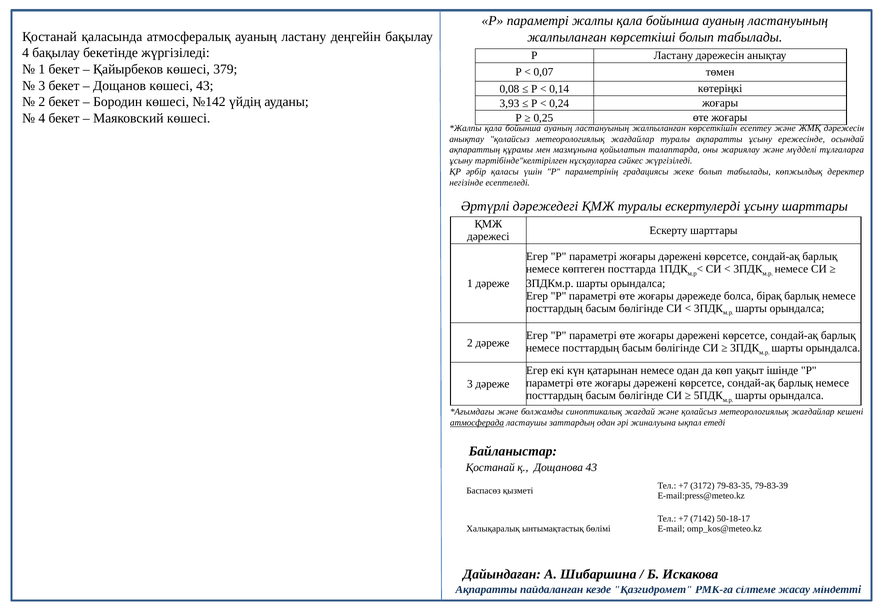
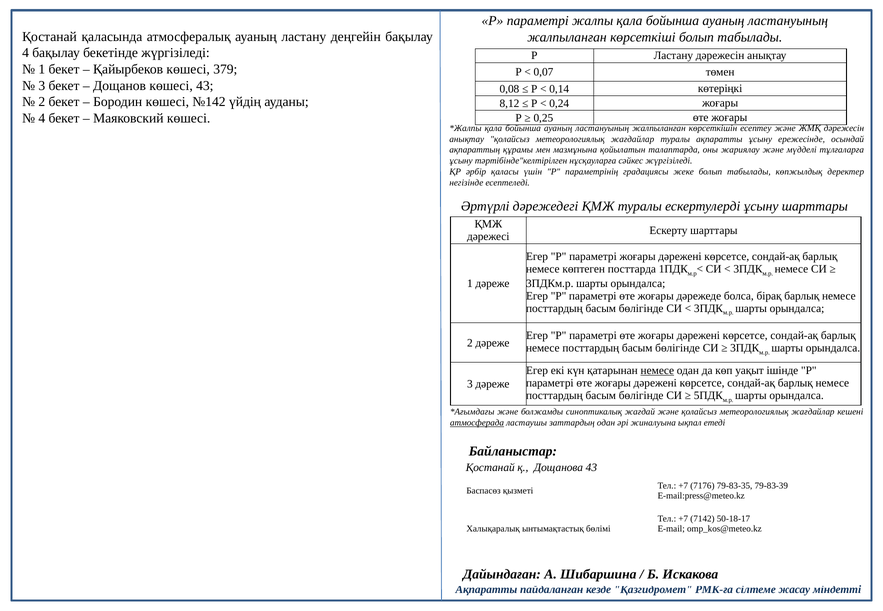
3,93: 3,93 -> 8,12 (509, 103)
немесе underline: none -> present (657, 371)
3172: 3172 -> 7176 (702, 486)
